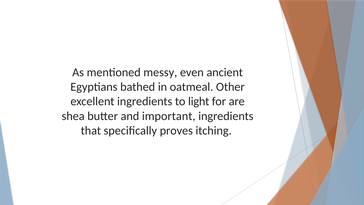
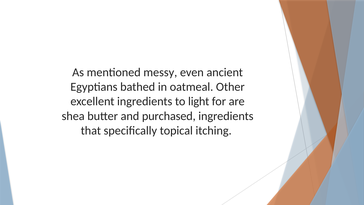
important: important -> purchased (169, 116)
proves: proves -> topical (176, 130)
